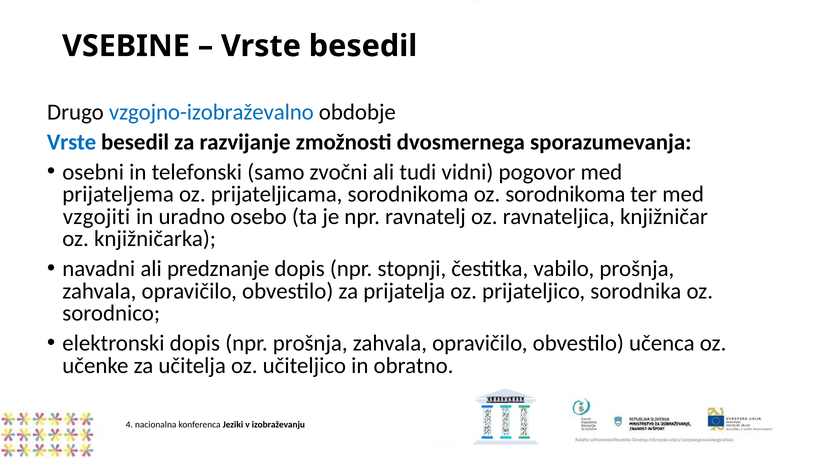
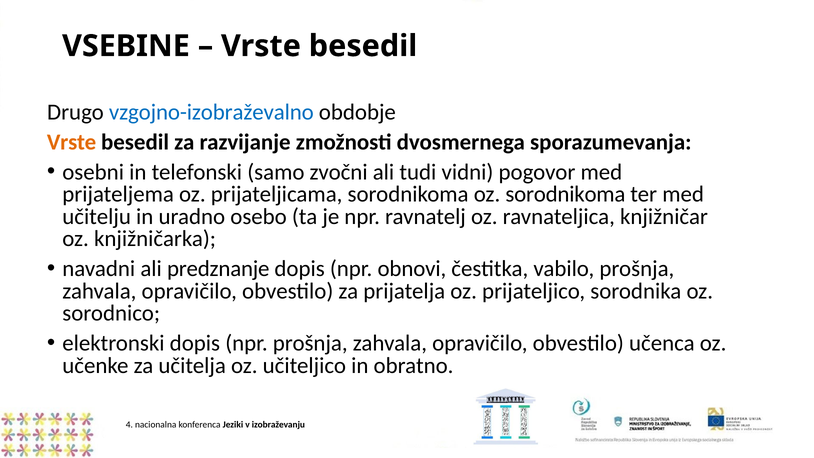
Vrste colour: blue -> orange (72, 142)
vzgojiti: vzgojiti -> učitelju (97, 217)
stopnji: stopnji -> obnovi (412, 269)
